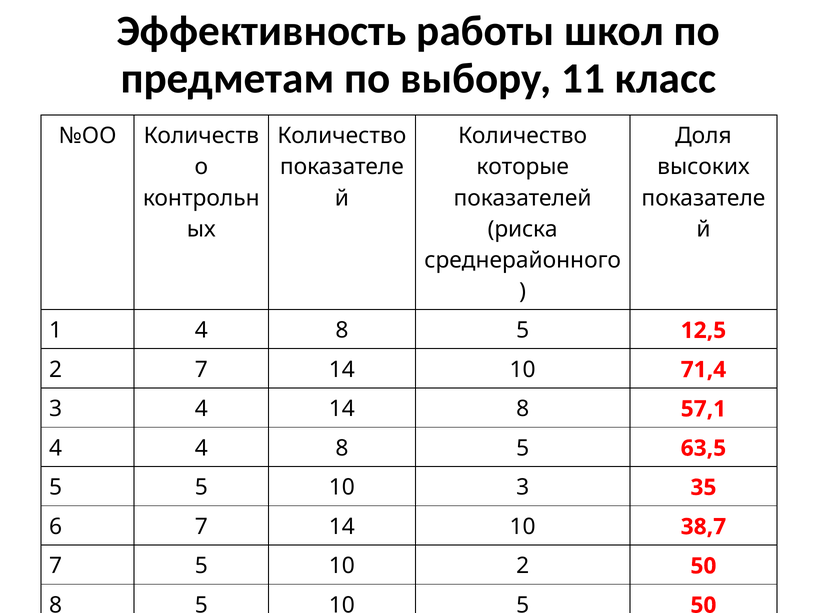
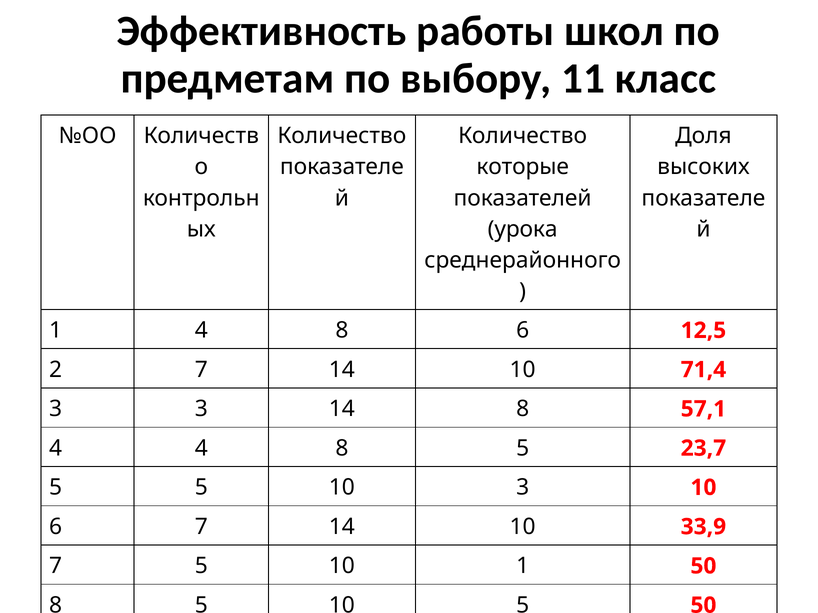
риска: риска -> урока (523, 229)
1 4 8 5: 5 -> 6 (523, 331)
3 4: 4 -> 3 (201, 409)
63,5: 63,5 -> 23,7 (703, 449)
3 35: 35 -> 10 (703, 488)
38,7: 38,7 -> 33,9 (703, 527)
10 2: 2 -> 1 (523, 566)
